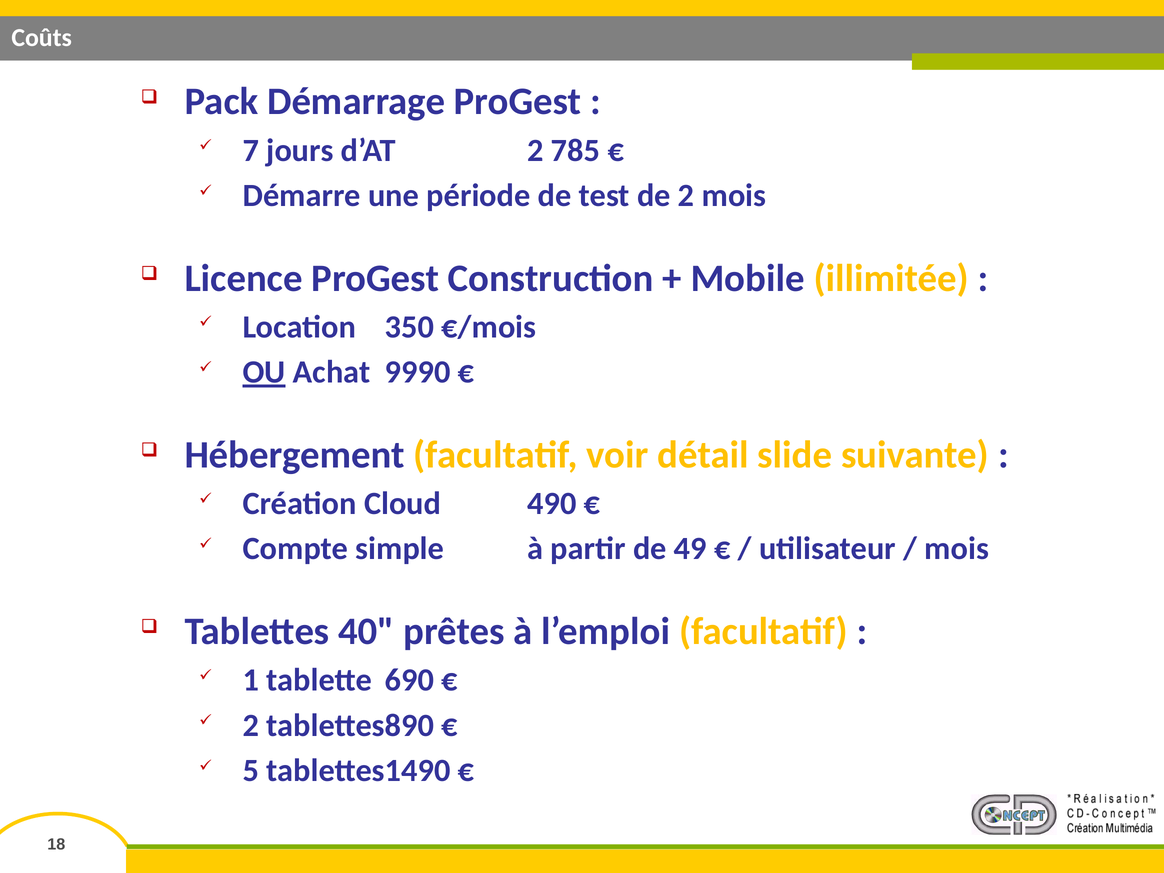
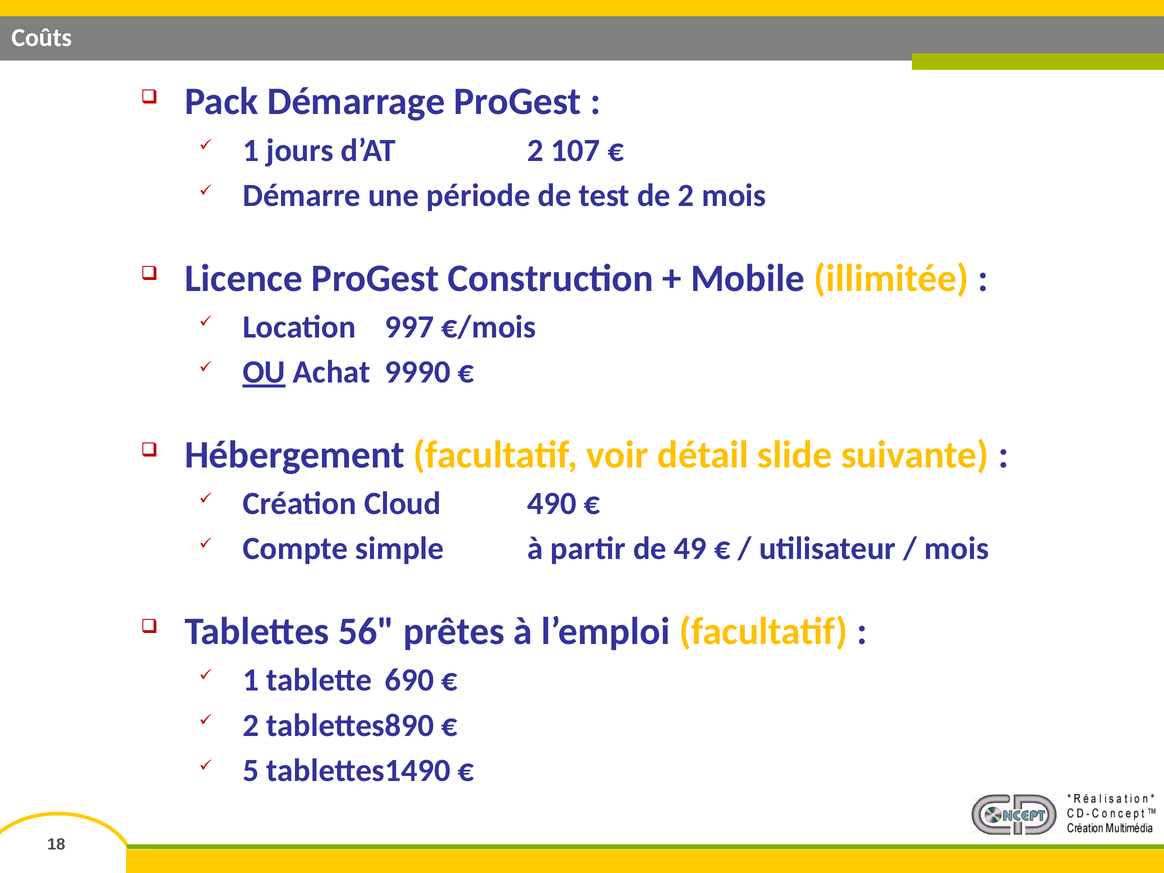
7: 7 -> 1 (251, 150)
785: 785 -> 107 (575, 150)
350: 350 -> 997 (410, 327)
40: 40 -> 56 (366, 631)
